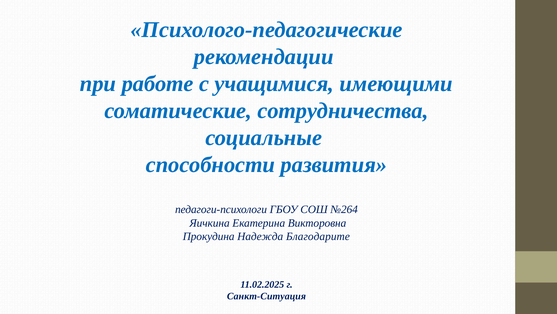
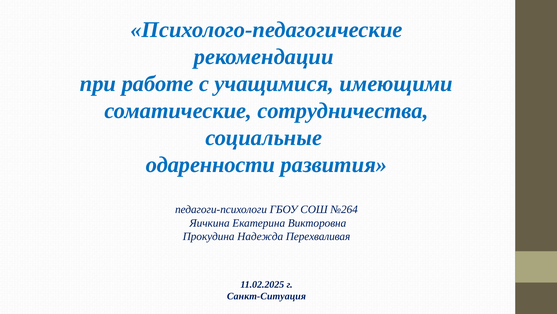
способности: способности -> одаренности (210, 164)
Благодарите: Благодарите -> Перехваливая (318, 236)
